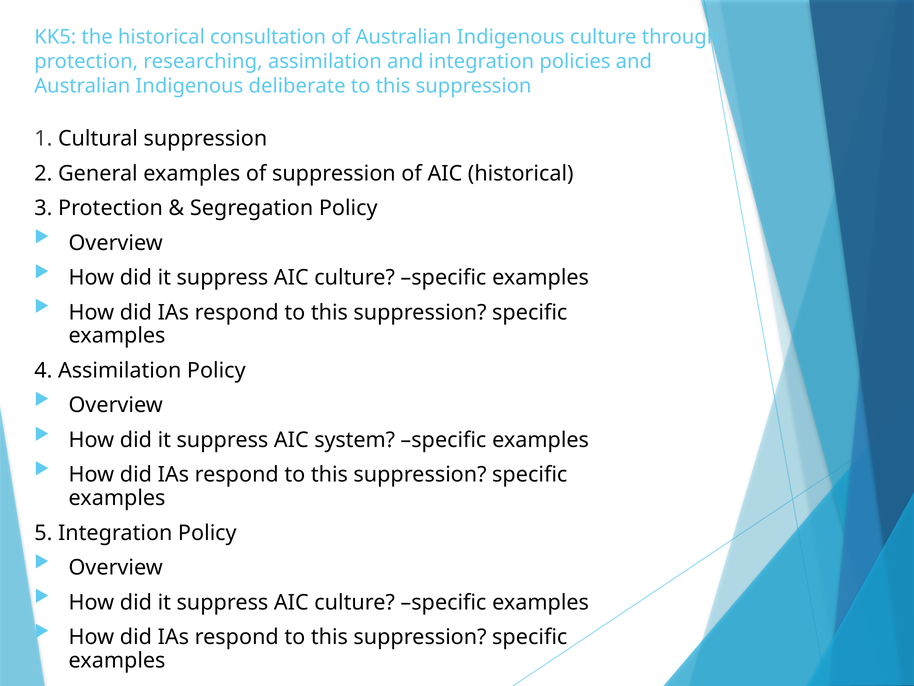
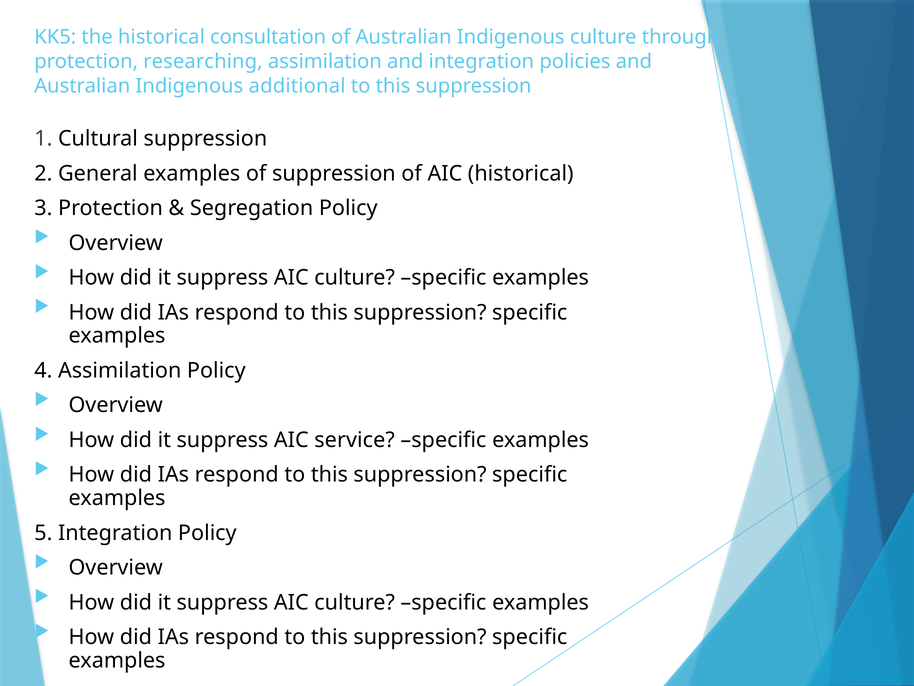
deliberate: deliberate -> additional (297, 86)
system: system -> service (355, 440)
